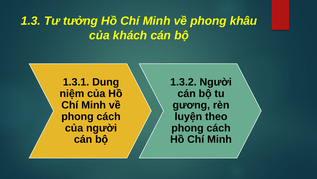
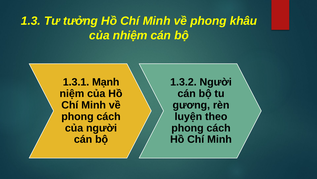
khách: khách -> nhiệm (130, 35)
Dung: Dung -> Mạnh (106, 82)
